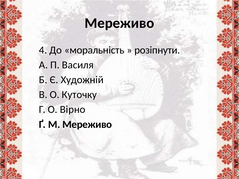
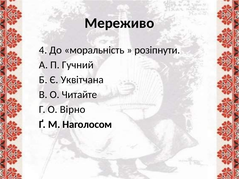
Василя: Василя -> Гучний (78, 65)
Художній: Художній -> Уквітчана (82, 80)
Куточку: Куточку -> Читайте (79, 95)
М Мереживо: Мереживо -> Наголосом (87, 125)
